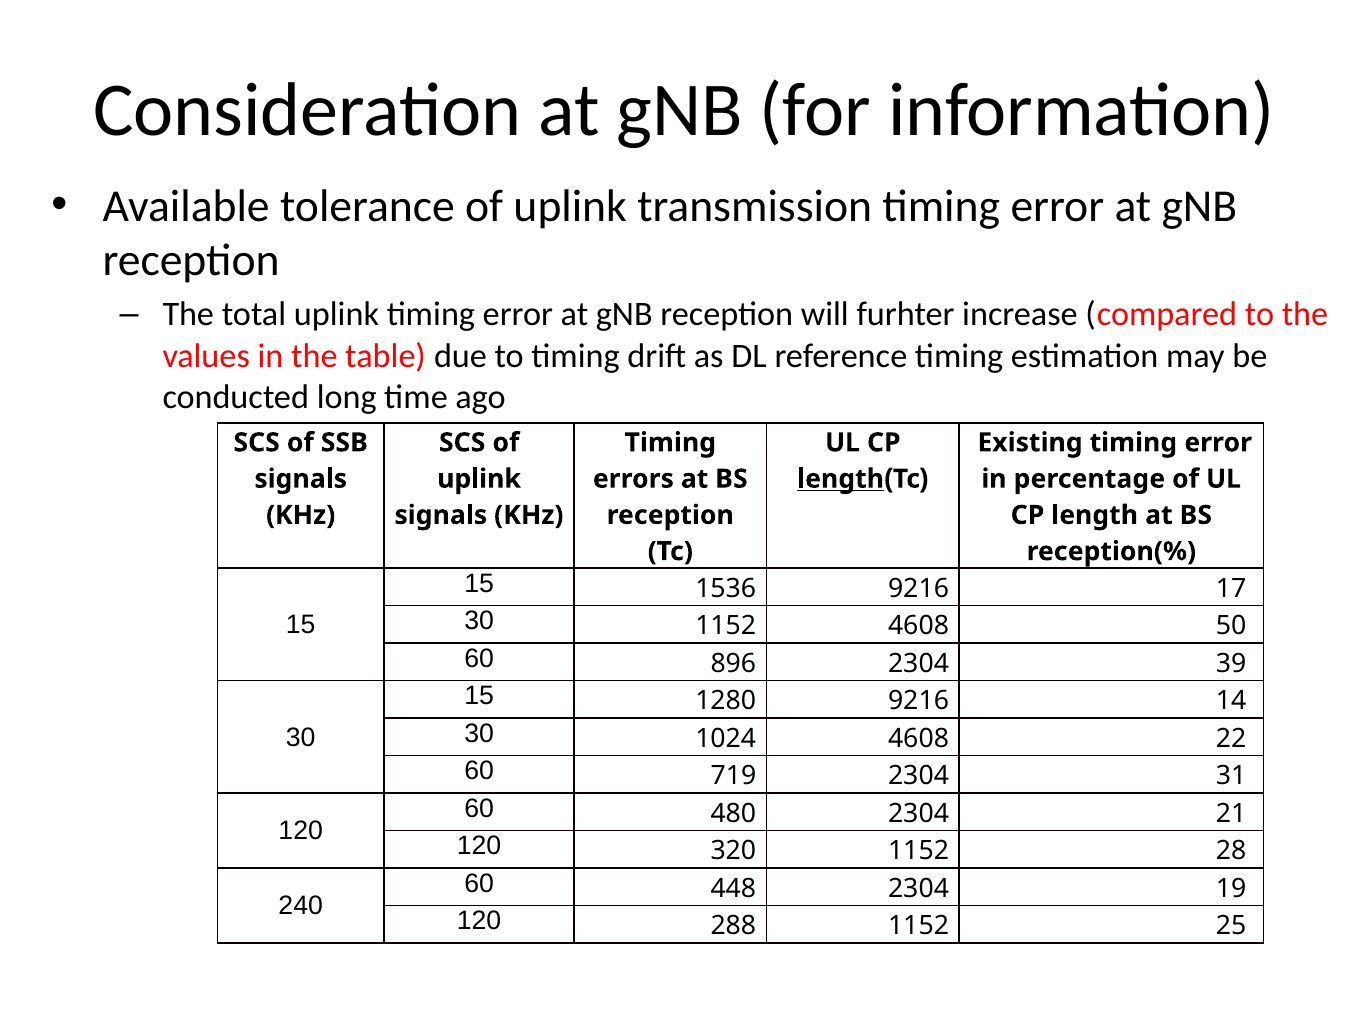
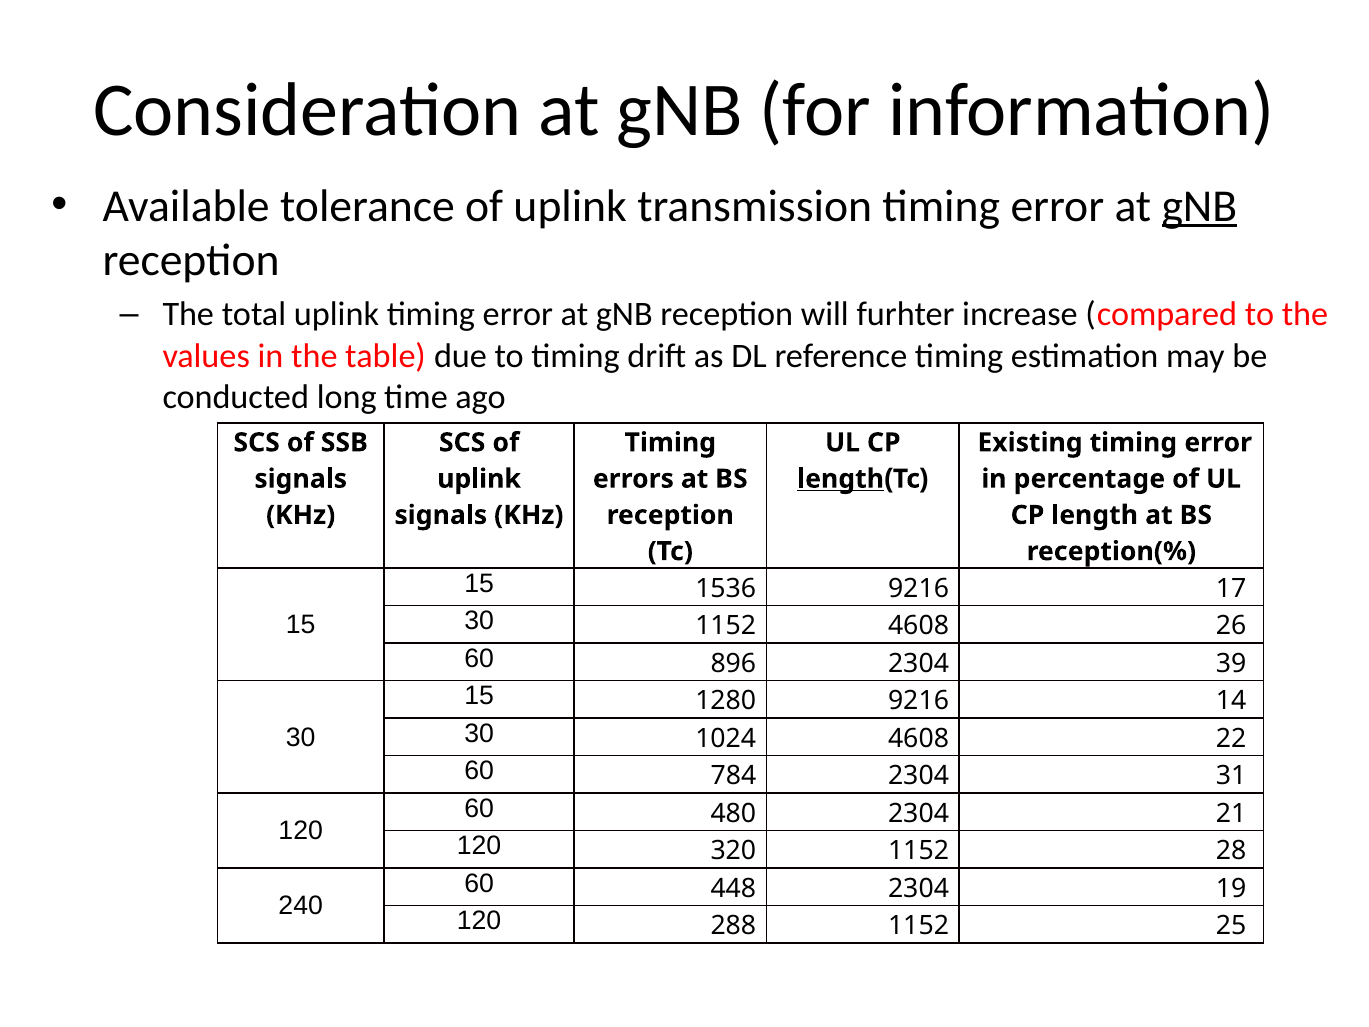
gNB underline: none -> present (1199, 206)
50: 50 -> 26 (1231, 626)
719: 719 -> 784 (733, 776)
